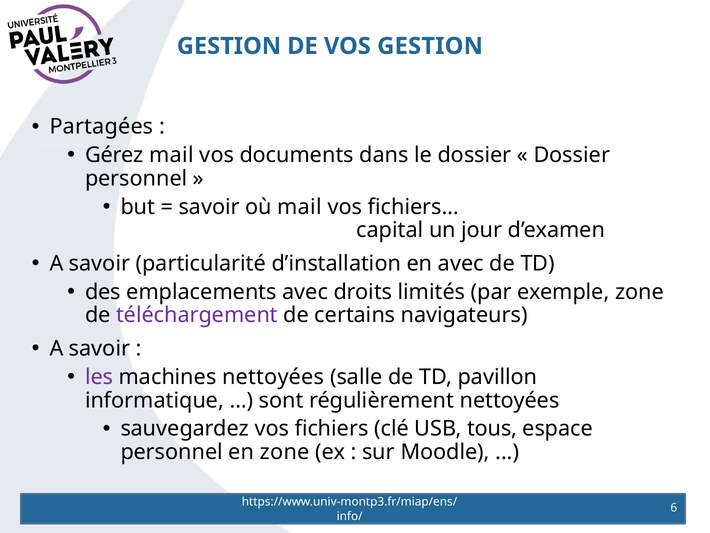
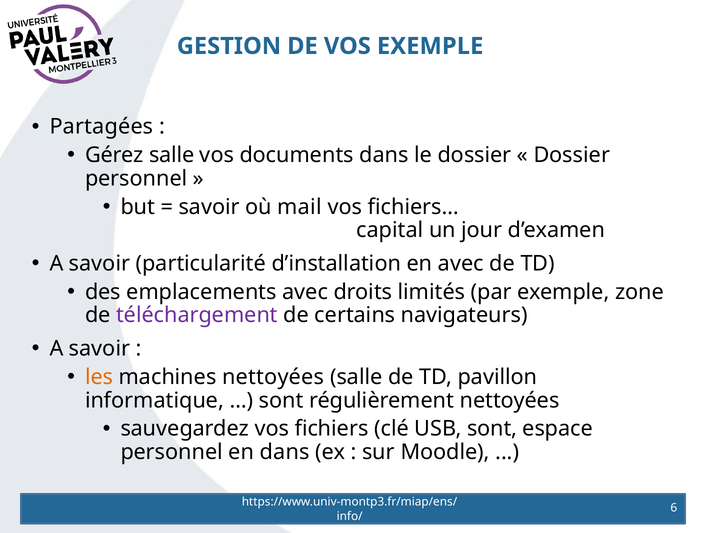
VOS GESTION: GESTION -> EXEMPLE (430, 46)
Gérez mail: mail -> salle (172, 155)
les colour: purple -> orange (99, 377)
USB tous: tous -> sont (492, 428)
en zone: zone -> dans (285, 452)
